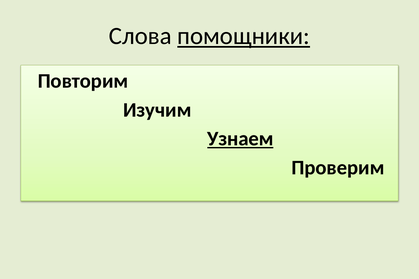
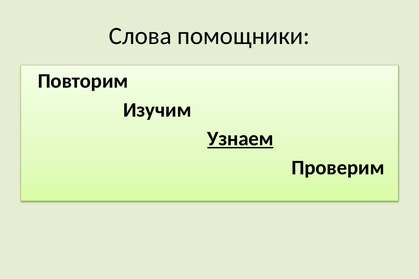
помощники underline: present -> none (244, 36)
